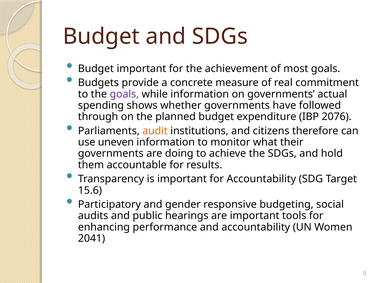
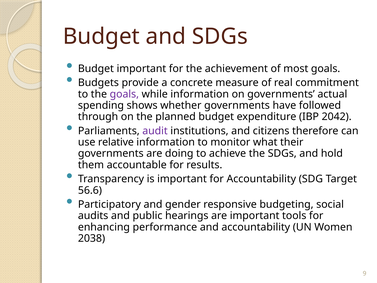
2076: 2076 -> 2042 (337, 117)
audit colour: orange -> purple (155, 131)
uneven: uneven -> relative (116, 142)
15.6: 15.6 -> 56.6 (90, 190)
2041: 2041 -> 2038 (92, 238)
